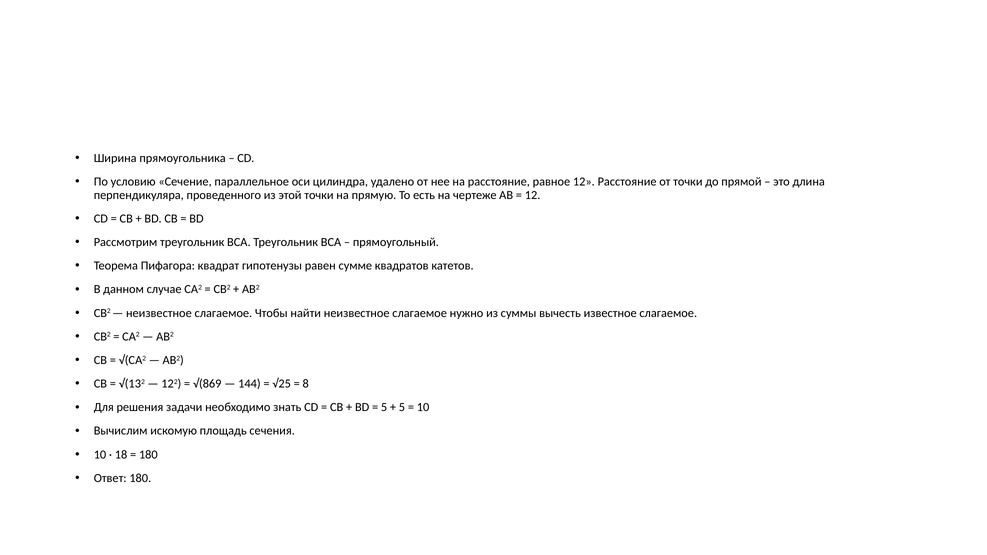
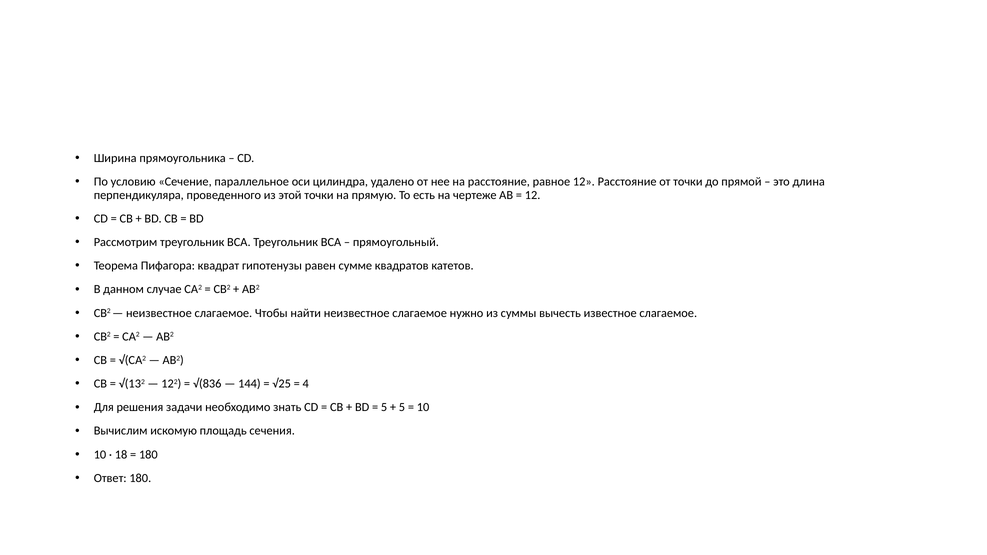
√(869: √(869 -> √(836 (207, 384)
8: 8 -> 4 (306, 384)
